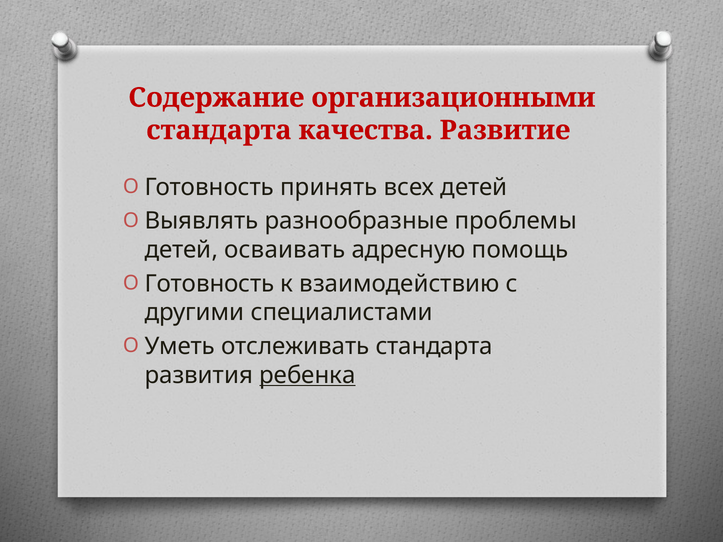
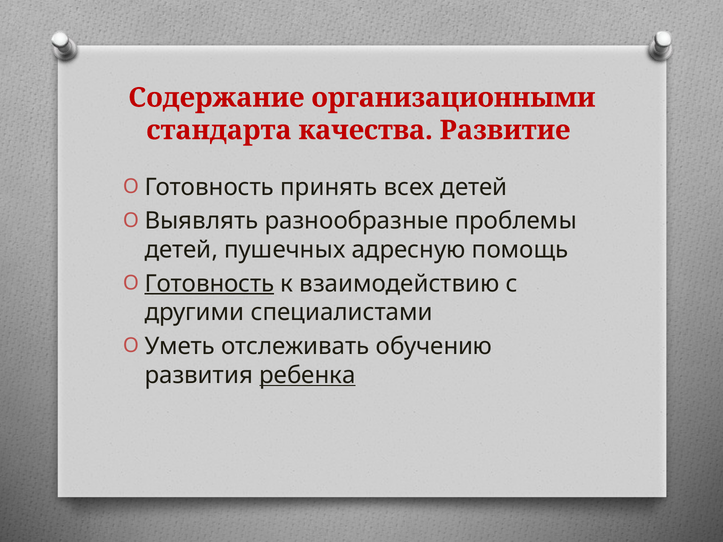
осваивать: осваивать -> пушечных (285, 250)
Готовность underline: none -> present (209, 284)
отслеживать стандарта: стандарта -> обучению (434, 346)
